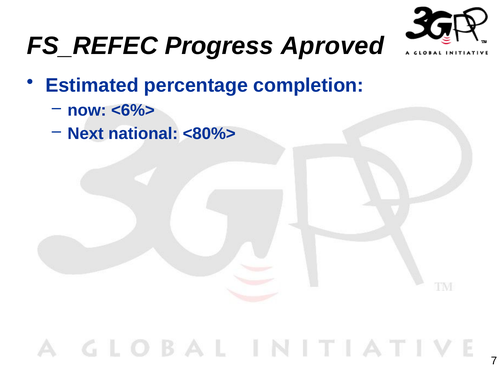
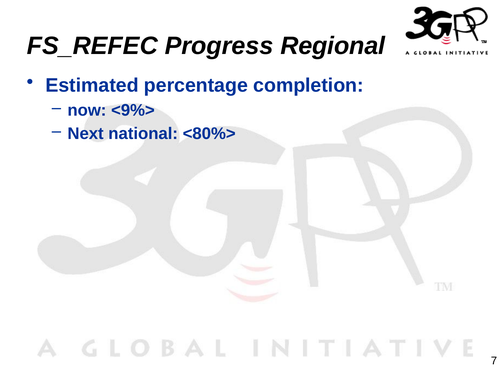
Aproved: Aproved -> Regional (333, 46)
<6%>: <6%> -> <9%> (133, 110)
